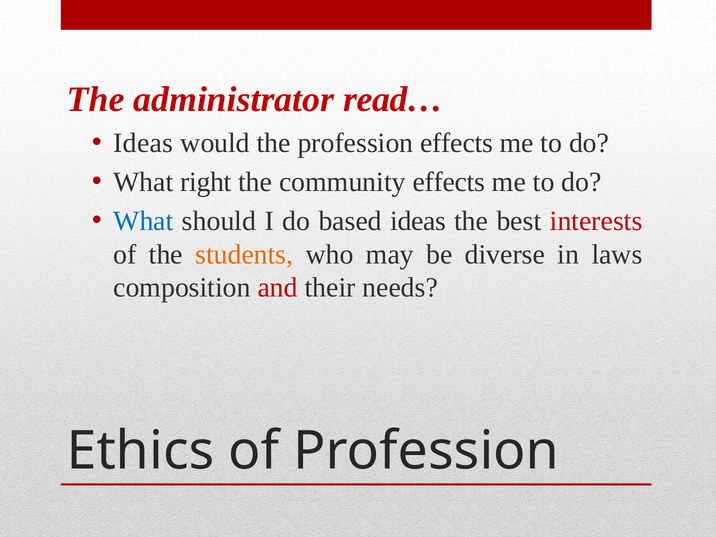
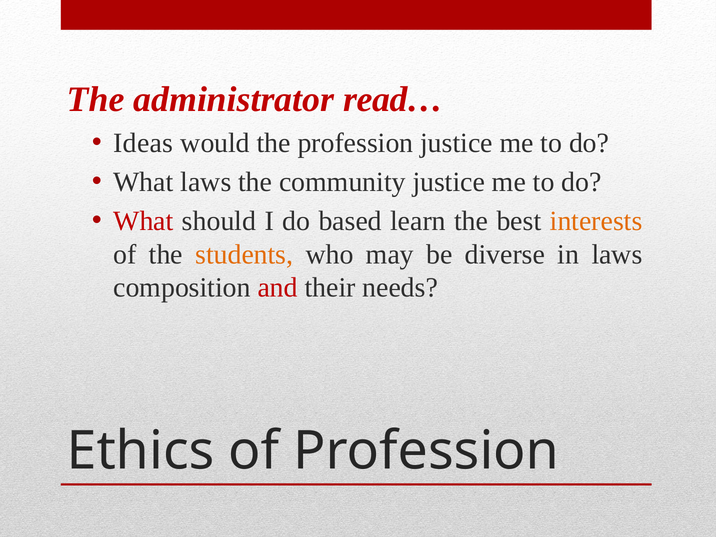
profession effects: effects -> justice (456, 143)
What right: right -> laws (206, 182)
community effects: effects -> justice (449, 182)
What colour: blue -> red (143, 221)
based ideas: ideas -> learn (418, 221)
interests colour: red -> orange (596, 221)
